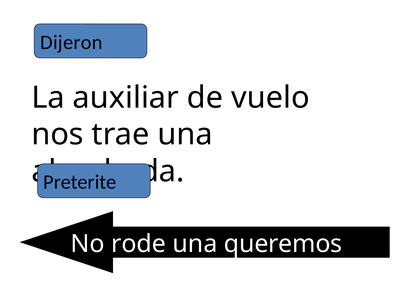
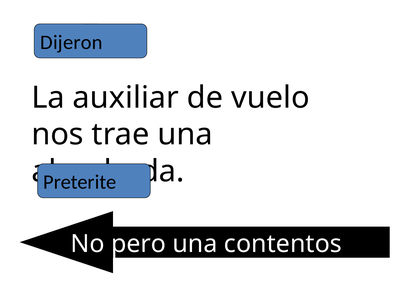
rode: rode -> pero (139, 244)
queremos: queremos -> contentos (283, 244)
